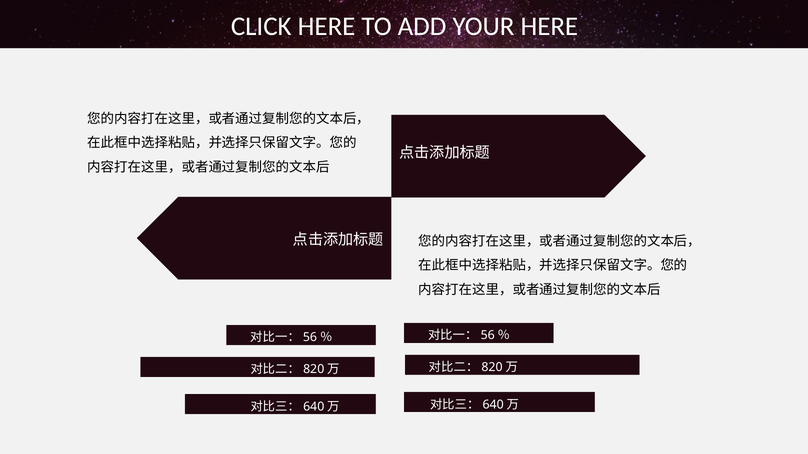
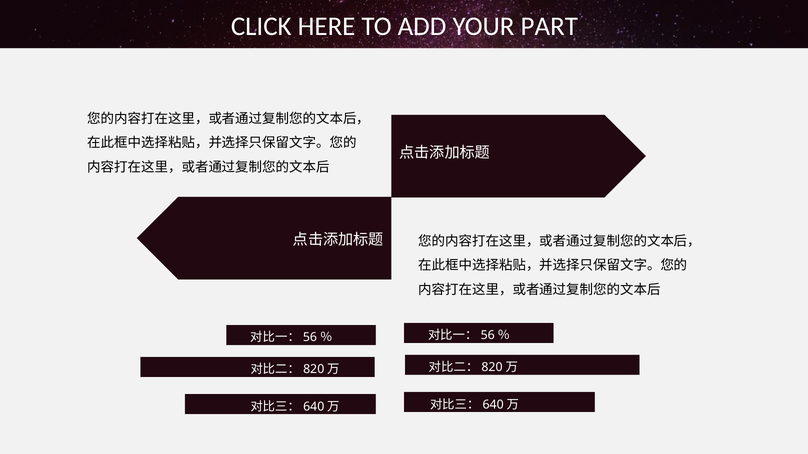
YOUR HERE: HERE -> PART (549, 27)
